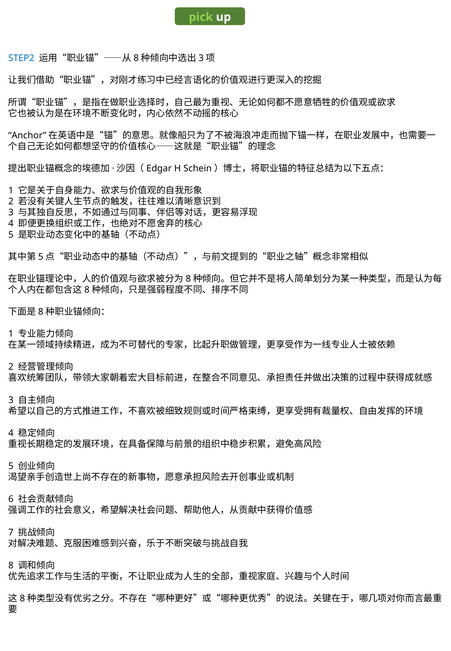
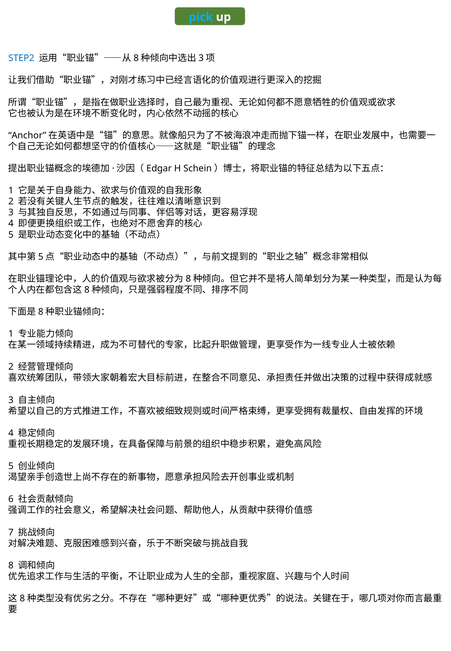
pick colour: light green -> light blue (201, 17)
